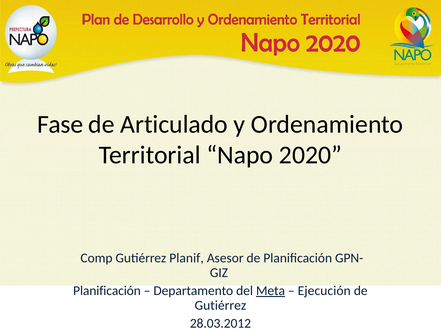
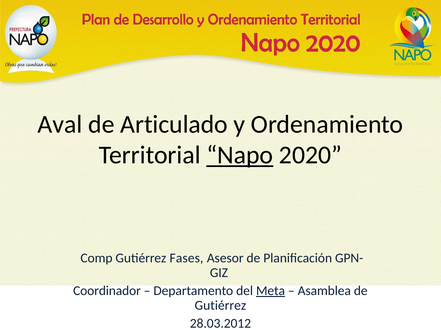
Fase: Fase -> Aval (60, 125)
Napo underline: none -> present (240, 155)
Planif: Planif -> Fases (186, 259)
Planificación: Planificación -> Coordinador (107, 291)
Ejecución: Ejecución -> Asamblea (324, 291)
